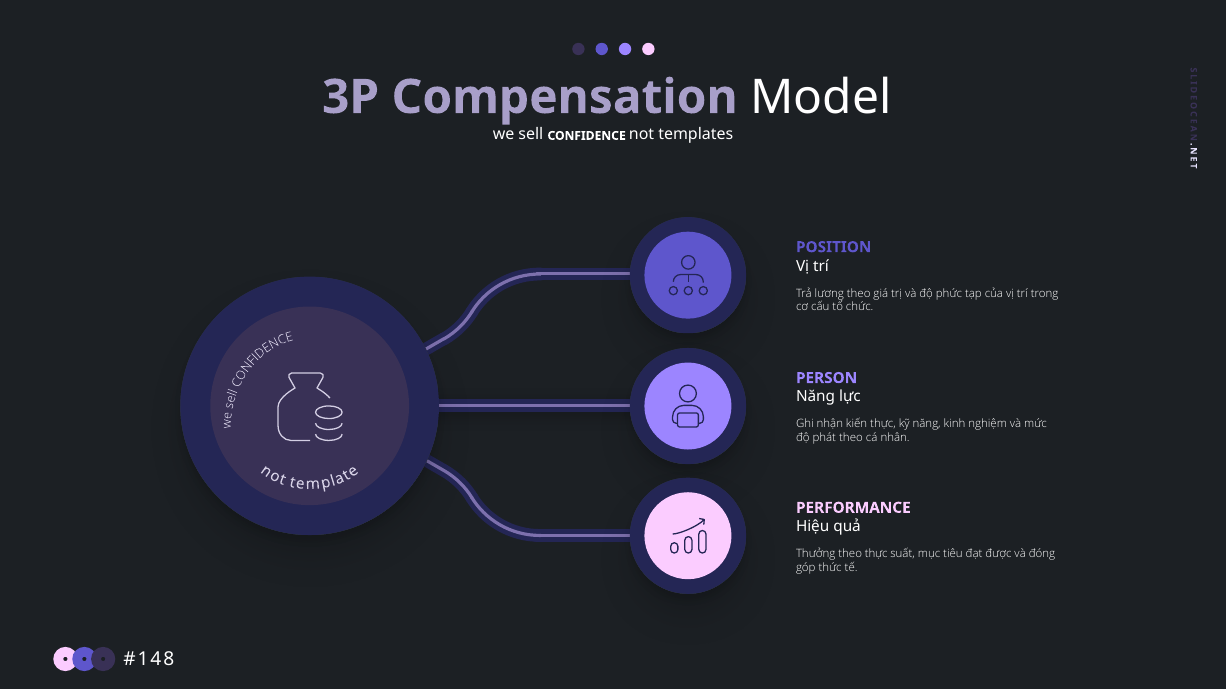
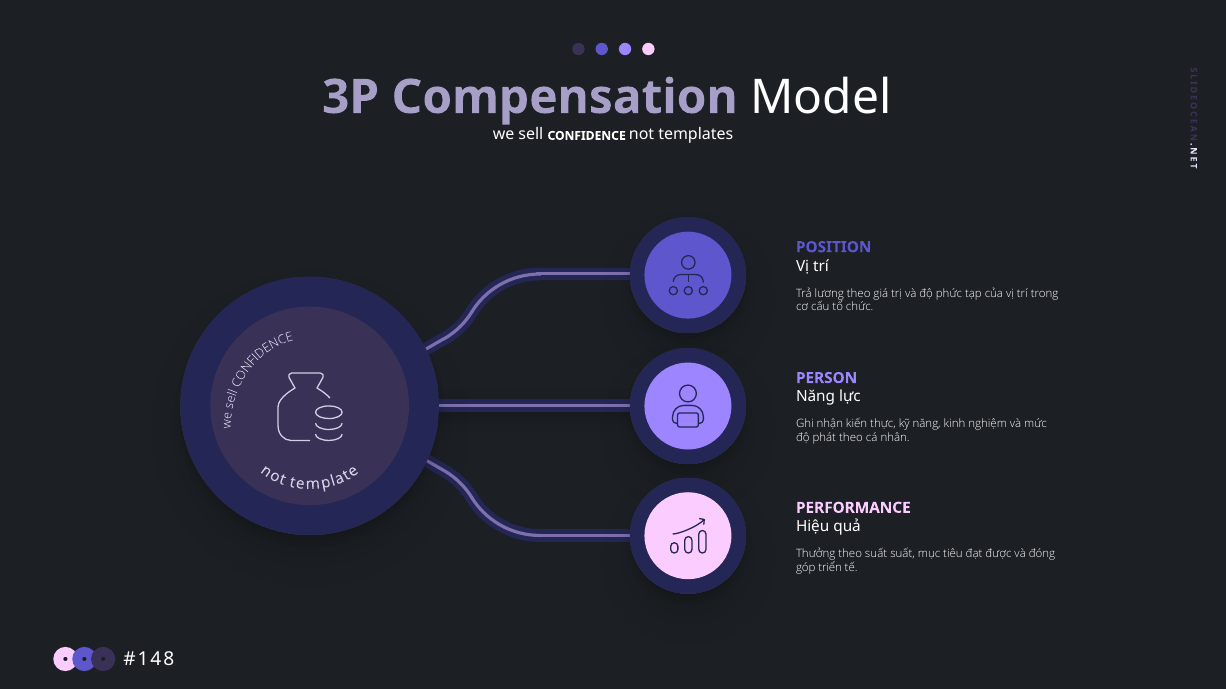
theo thực: thực -> suất (876, 554)
thức: thức -> triển (830, 568)
